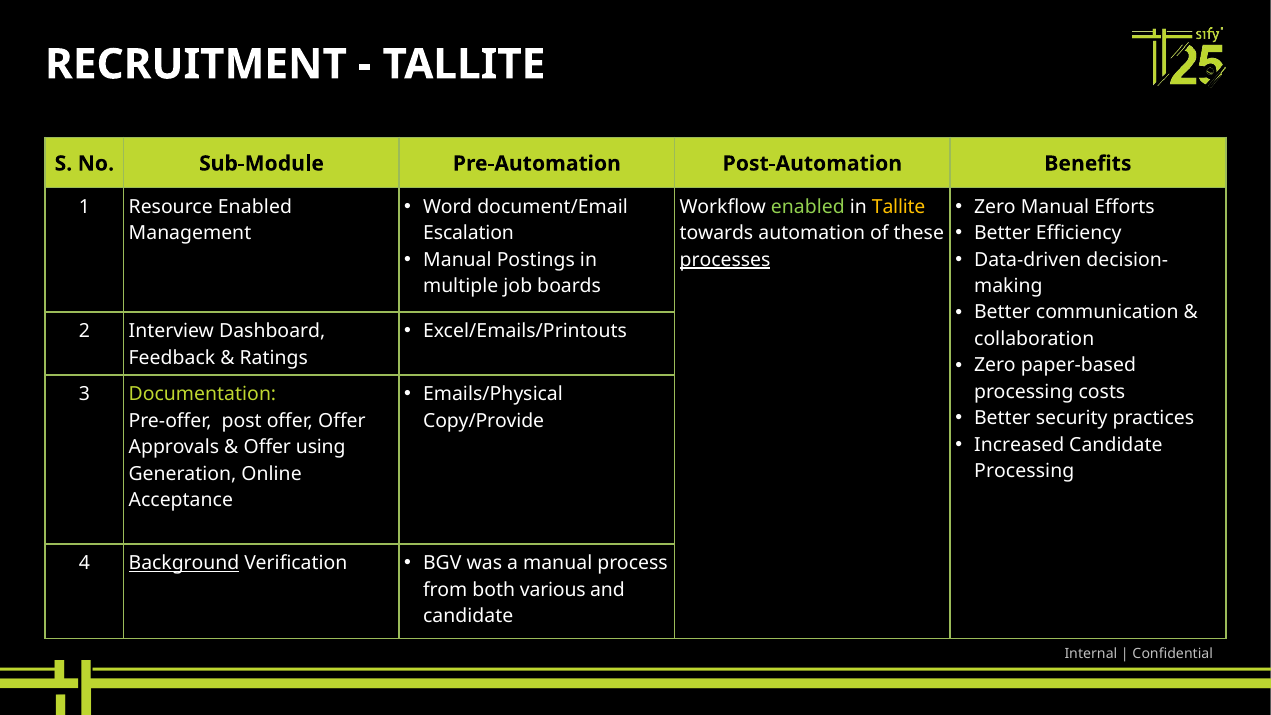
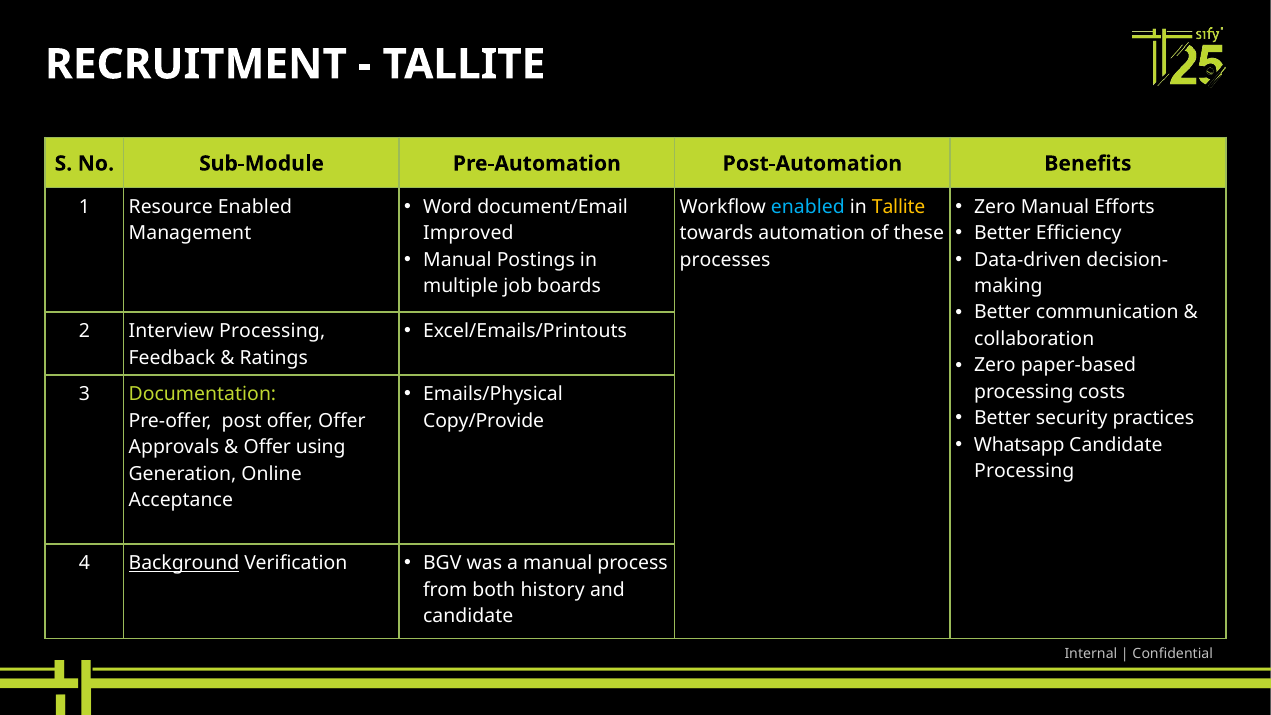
enabled colour: light green -> light blue (808, 207)
Escalation: Escalation -> Improved (468, 233)
processes underline: present -> none (725, 260)
Interview Dashboard: Dashboard -> Processing (272, 331)
Increased: Increased -> Whatsapp (1019, 445)
various: various -> history (553, 590)
